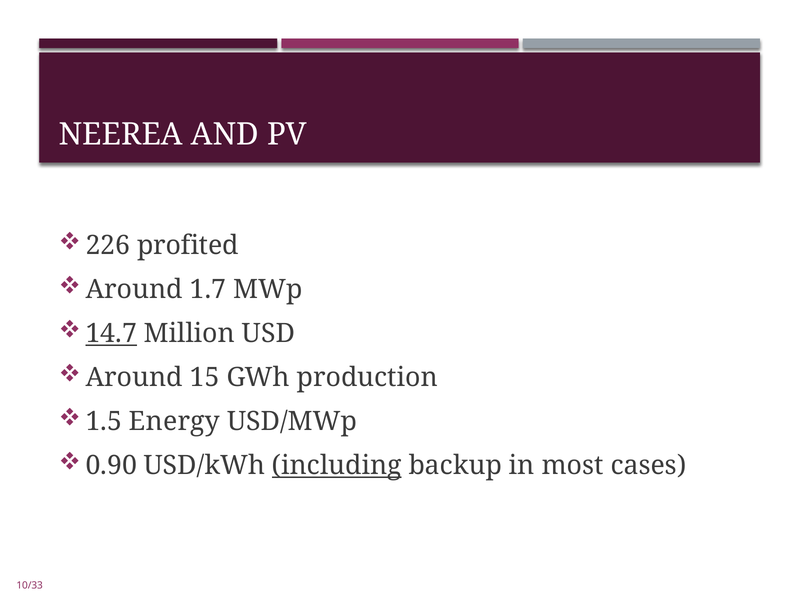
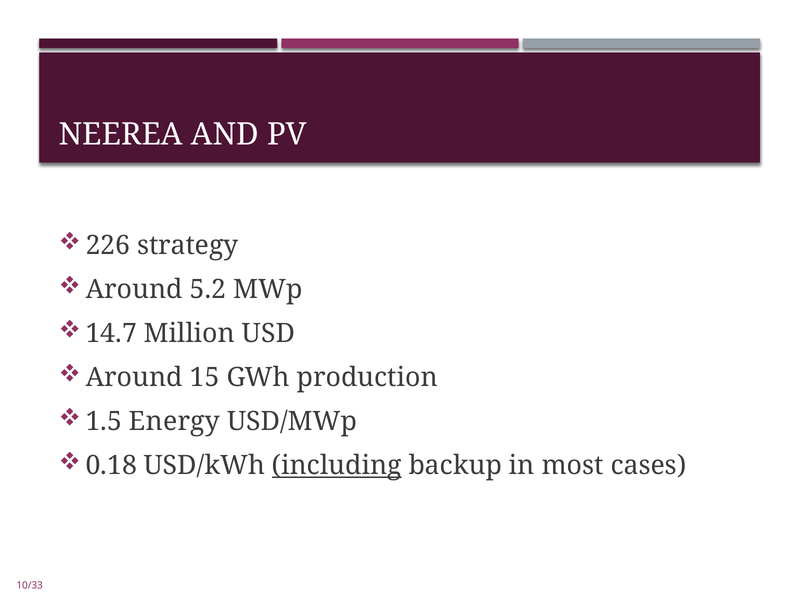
profited: profited -> strategy (188, 246)
1.7: 1.7 -> 5.2 (208, 290)
14.7 underline: present -> none (111, 334)
0.90: 0.90 -> 0.18 (111, 466)
